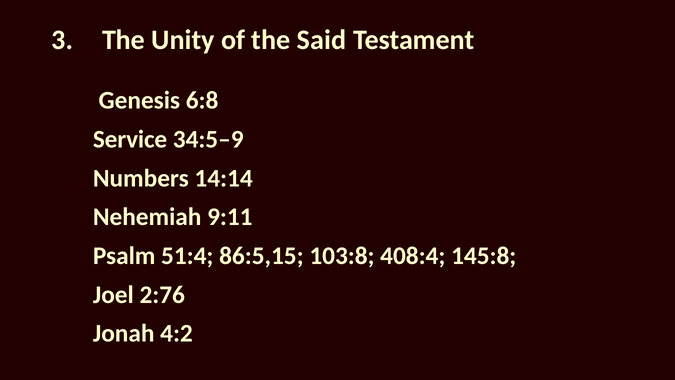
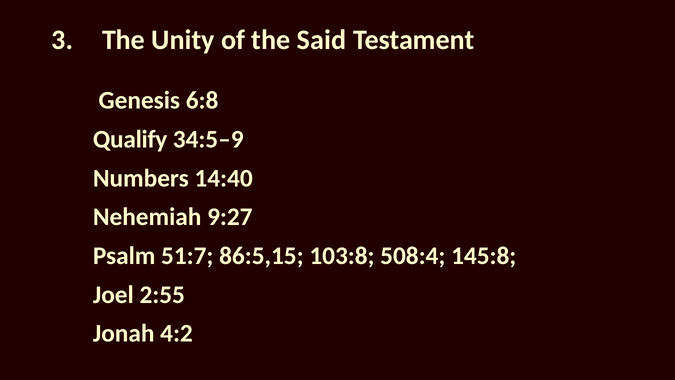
Service: Service -> Qualify (130, 139)
14:14: 14:14 -> 14:40 (224, 178)
9:11: 9:11 -> 9:27 (230, 217)
51:4: 51:4 -> 51:7 (187, 256)
408:4: 408:4 -> 508:4 (413, 256)
2:76: 2:76 -> 2:55 (162, 294)
